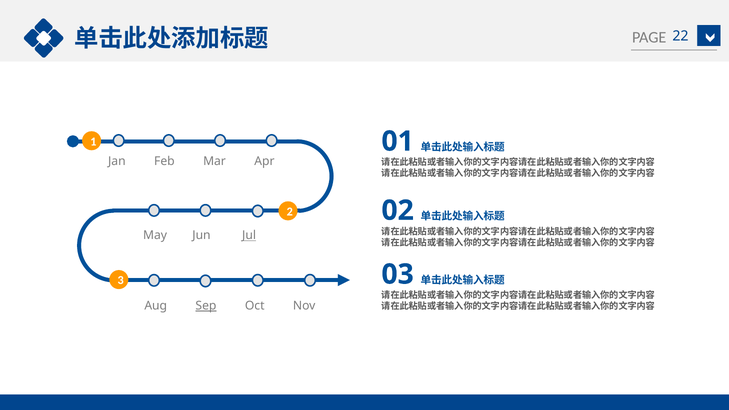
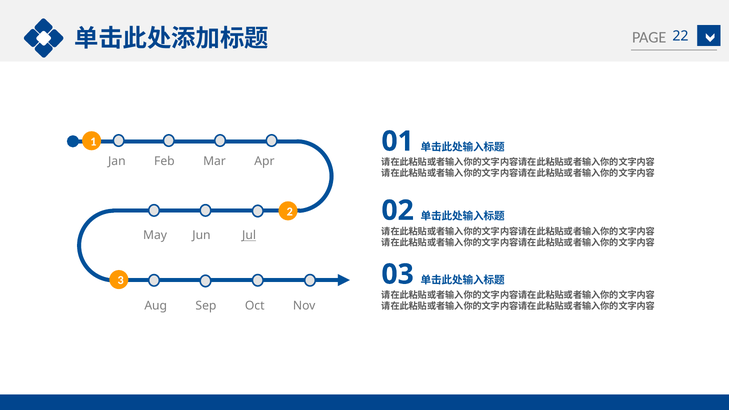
Sep underline: present -> none (206, 306)
